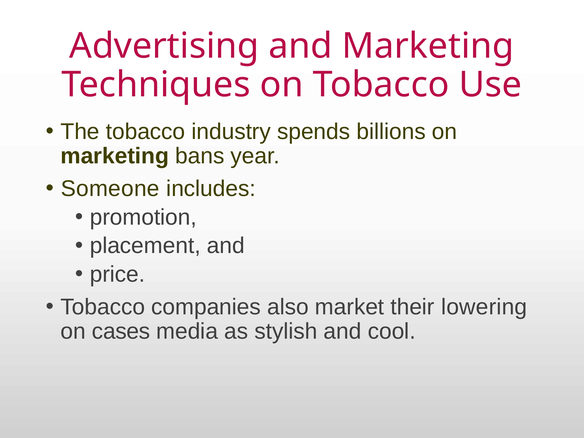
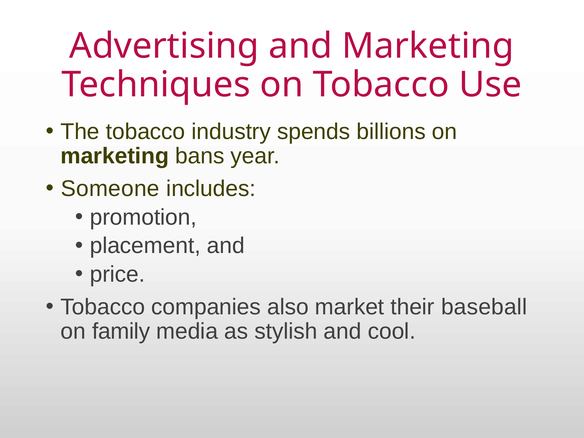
lowering: lowering -> baseball (484, 307)
cases: cases -> family (121, 331)
